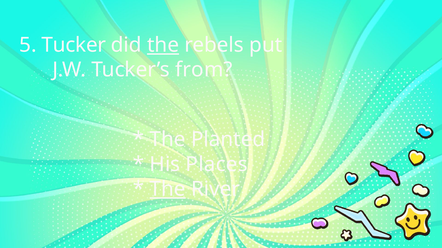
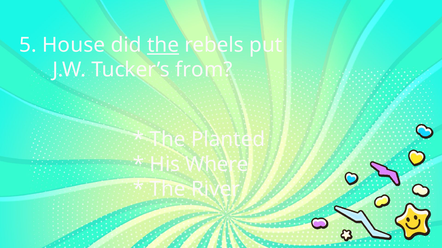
Tucker: Tucker -> House (74, 45)
Places: Places -> Where (217, 165)
The underline: present -> none (168, 190)
